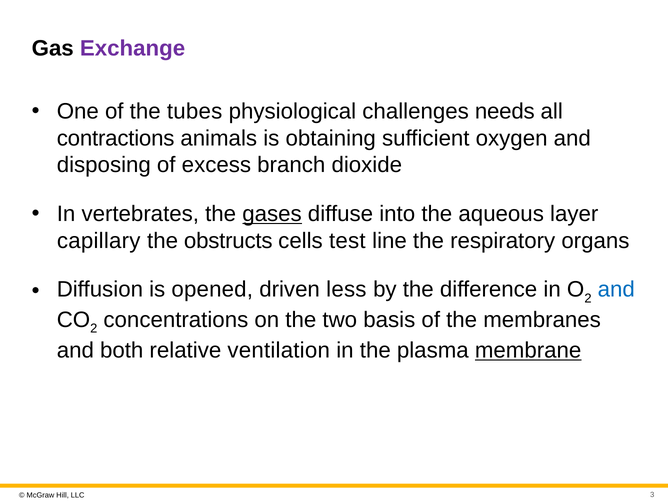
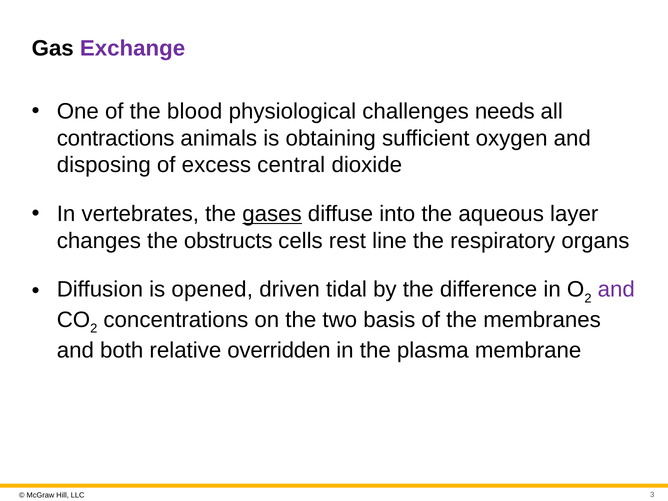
tubes: tubes -> blood (195, 112)
branch: branch -> central (291, 165)
capillary: capillary -> changes (99, 241)
test: test -> rest (347, 241)
less: less -> tidal (346, 290)
and colour: blue -> purple (616, 290)
ventilation: ventilation -> overridden (279, 350)
membrane underline: present -> none (528, 350)
